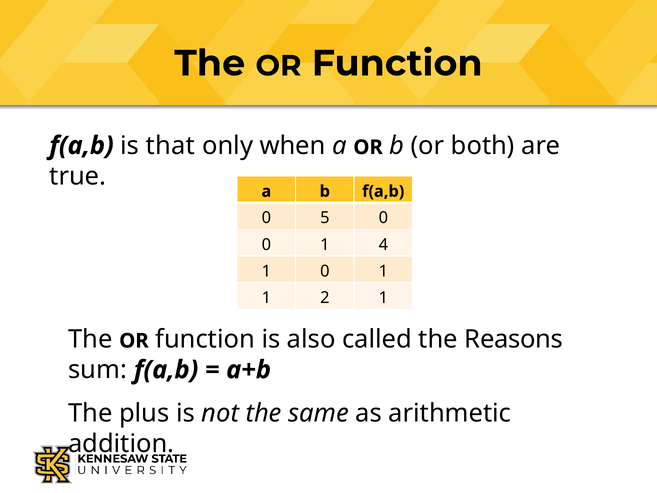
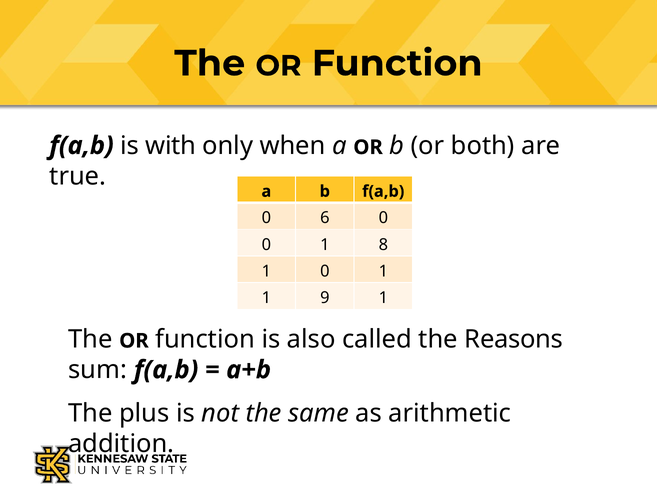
that: that -> with (171, 146)
5: 5 -> 6 (325, 218)
4: 4 -> 8 (383, 245)
2: 2 -> 9 (325, 298)
